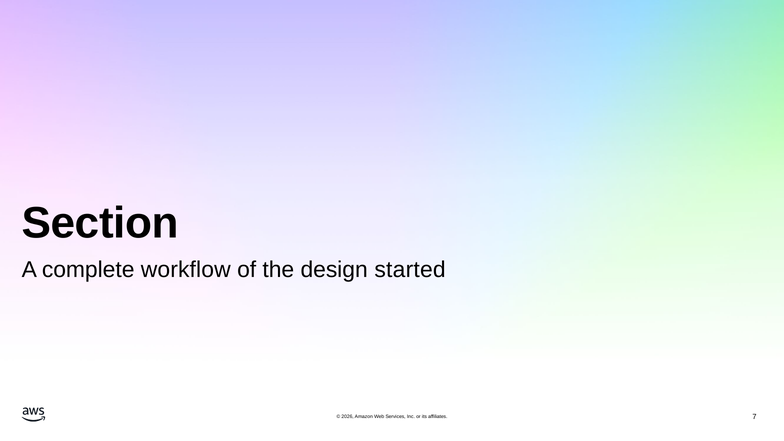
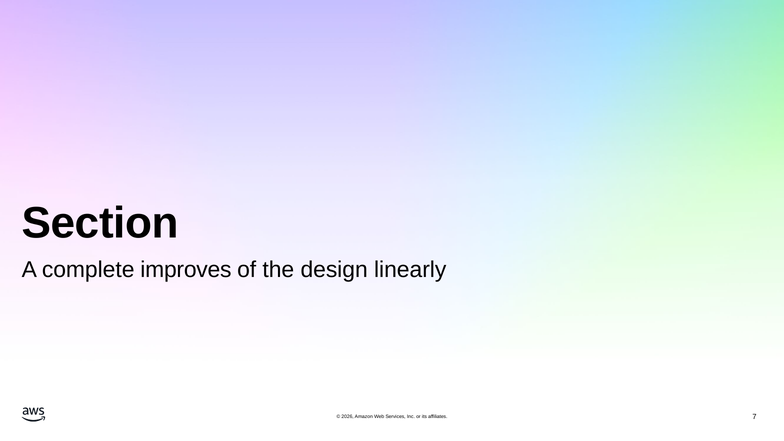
workflow: workflow -> improves (186, 270)
started: started -> linearly (410, 270)
